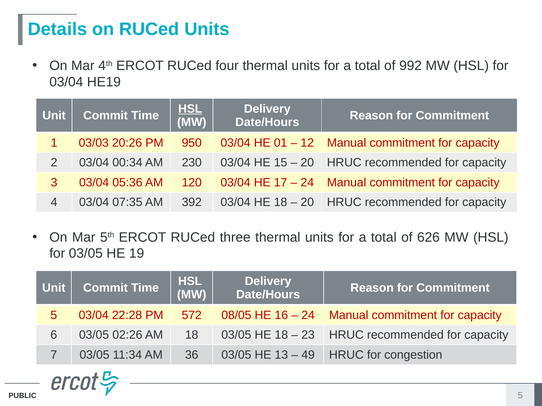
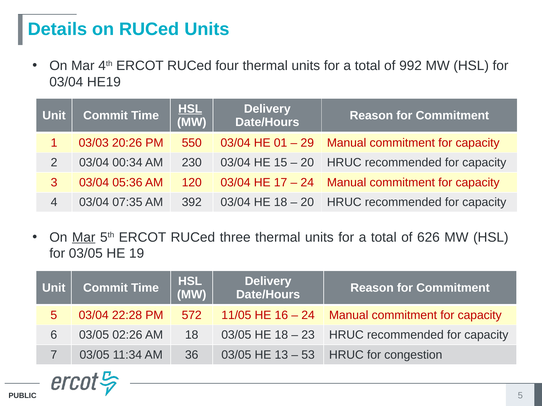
950: 950 -> 550 (192, 143)
12: 12 -> 29 (307, 143)
Mar underline: none -> present (84, 238)
08/05: 08/05 -> 11/05 (236, 315)
49: 49 -> 53 (308, 355)
